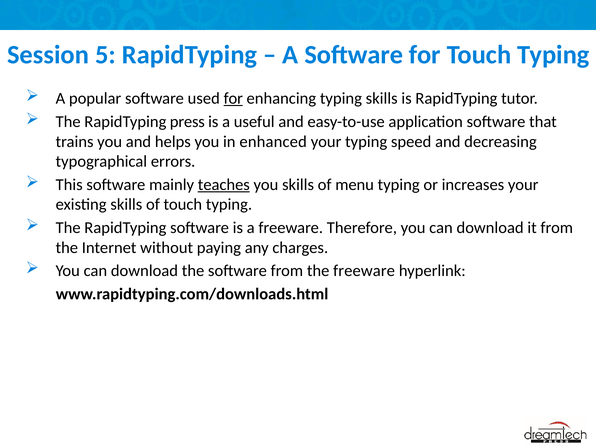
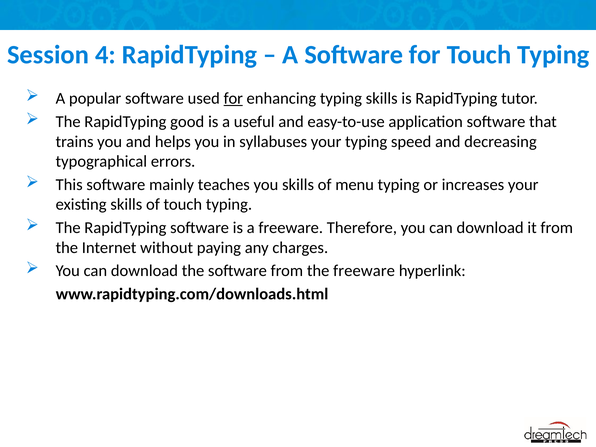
5: 5 -> 4 (105, 55)
press: press -> good (187, 122)
enhanced: enhanced -> syllabuses (273, 142)
teaches underline: present -> none (224, 185)
